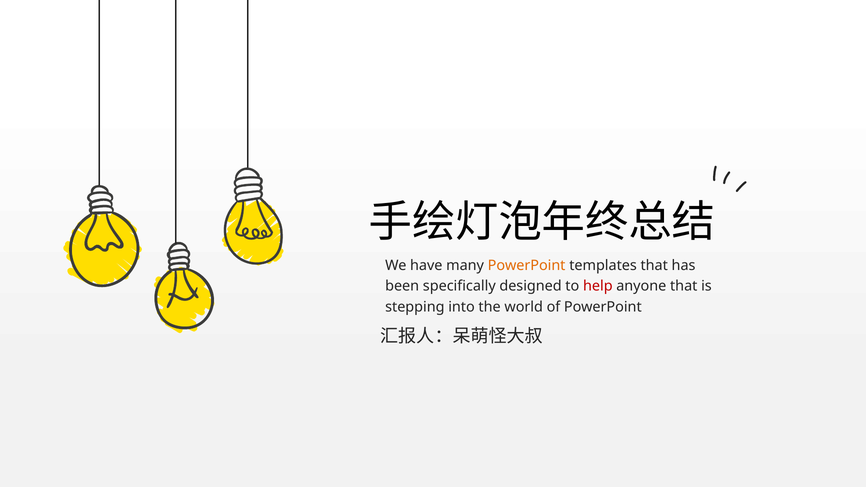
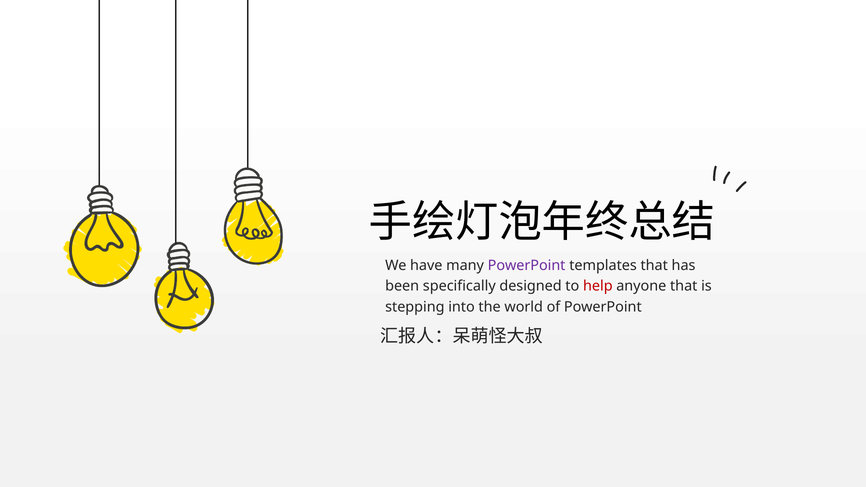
PowerPoint colour: orange -> purple (527, 265)
